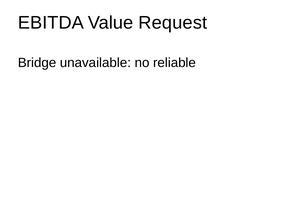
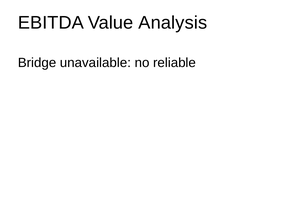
Request: Request -> Analysis (173, 23)
